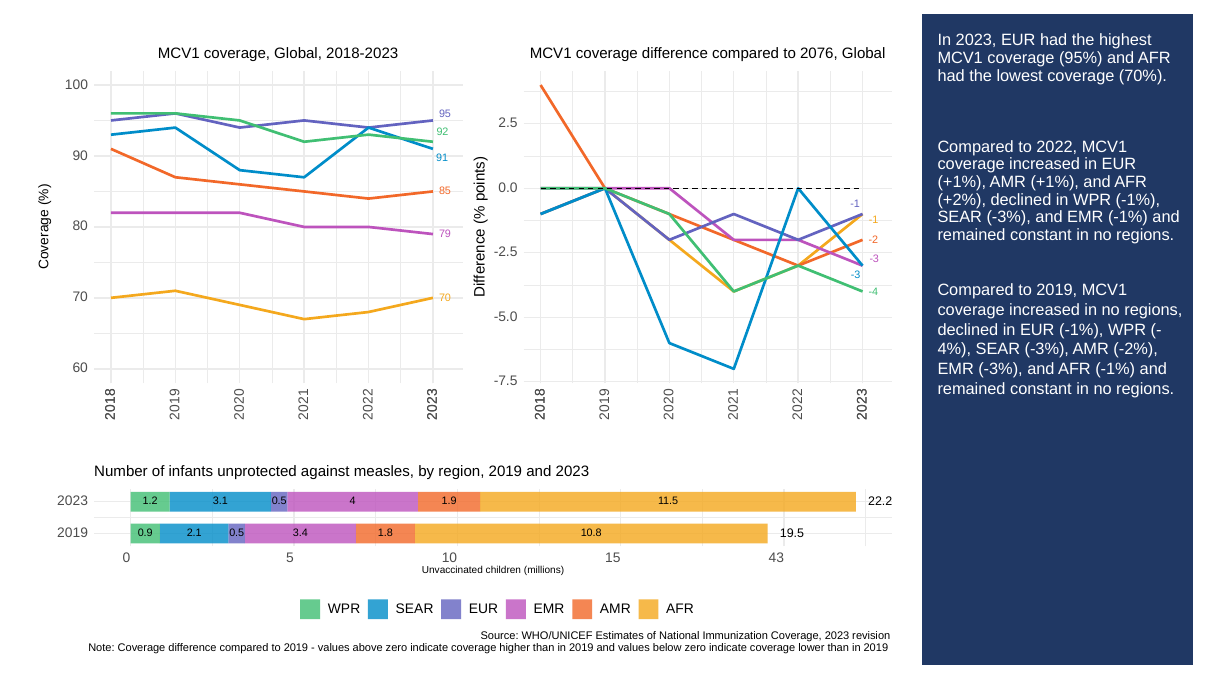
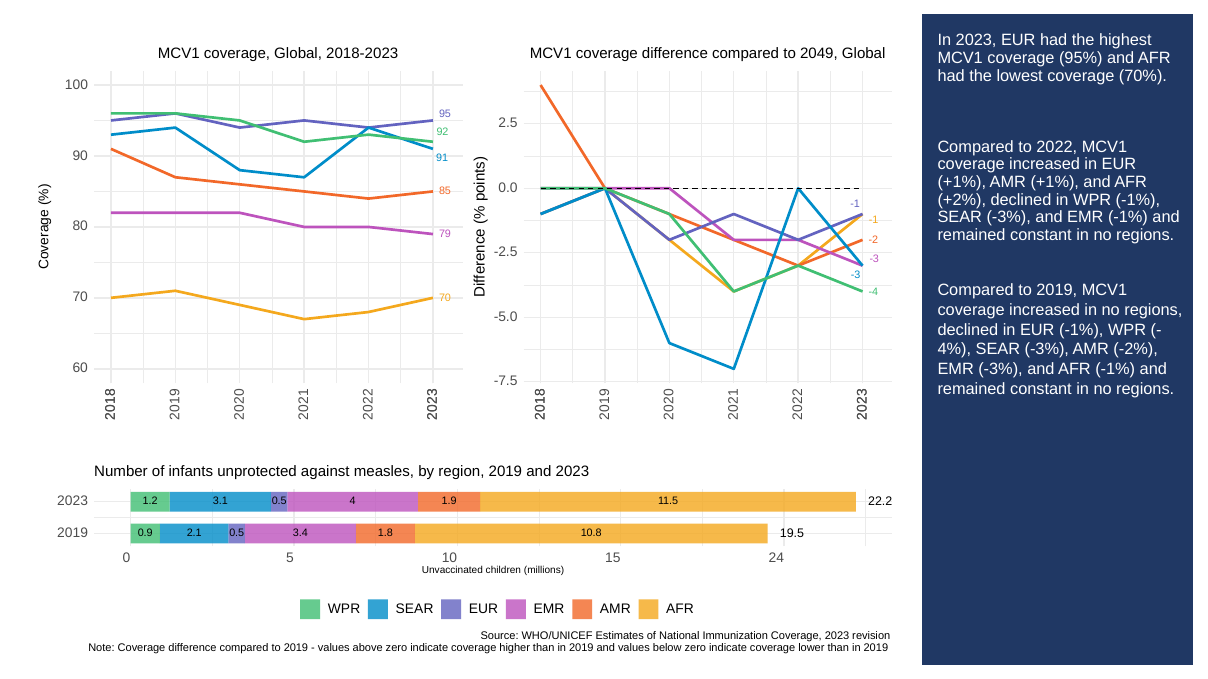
2076: 2076 -> 2049 (819, 53)
43: 43 -> 24 (776, 558)
